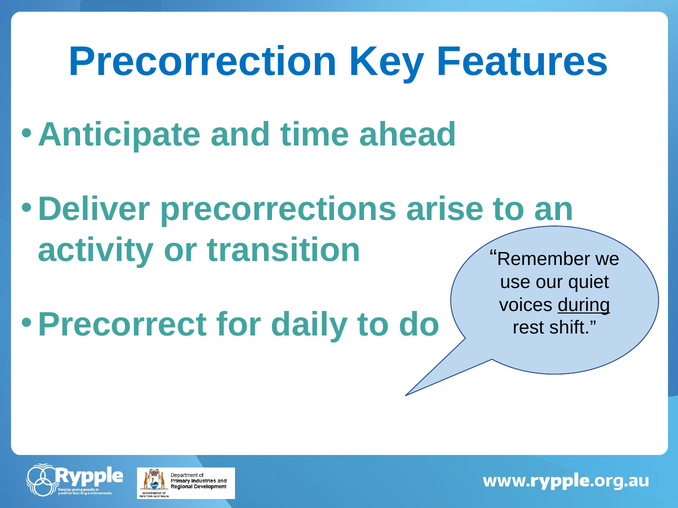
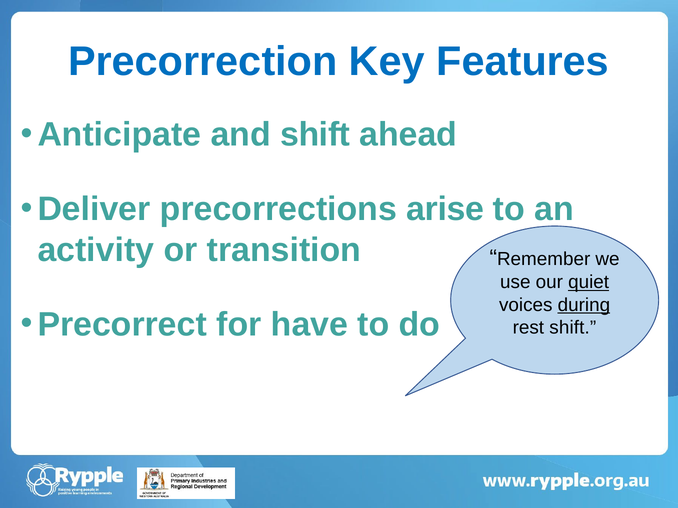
and time: time -> shift (315, 135)
quiet underline: none -> present (589, 283)
daily: daily -> have (309, 325)
